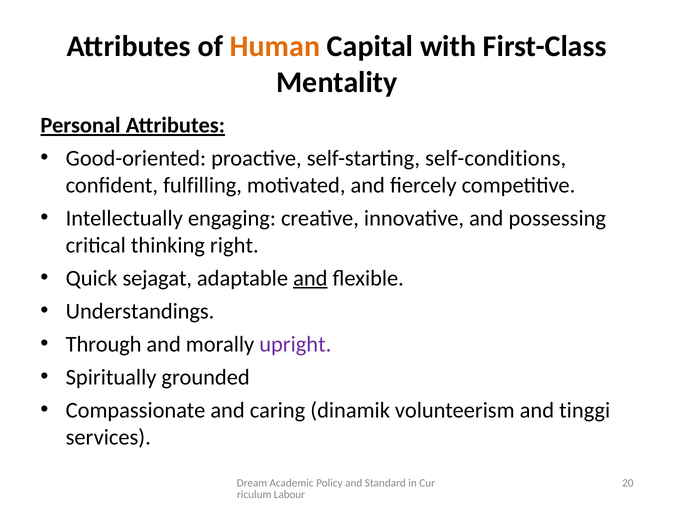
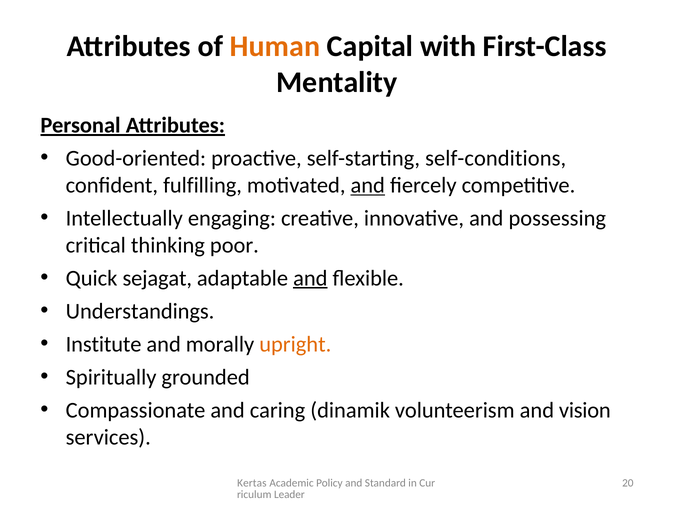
and underline: none -> present (368, 185)
right: right -> poor (234, 245)
Through: Through -> Institute (104, 344)
upright colour: purple -> orange (295, 344)
tinggi: tinggi -> vision (585, 410)
Dream: Dream -> Kertas (252, 483)
Labour: Labour -> Leader (289, 494)
